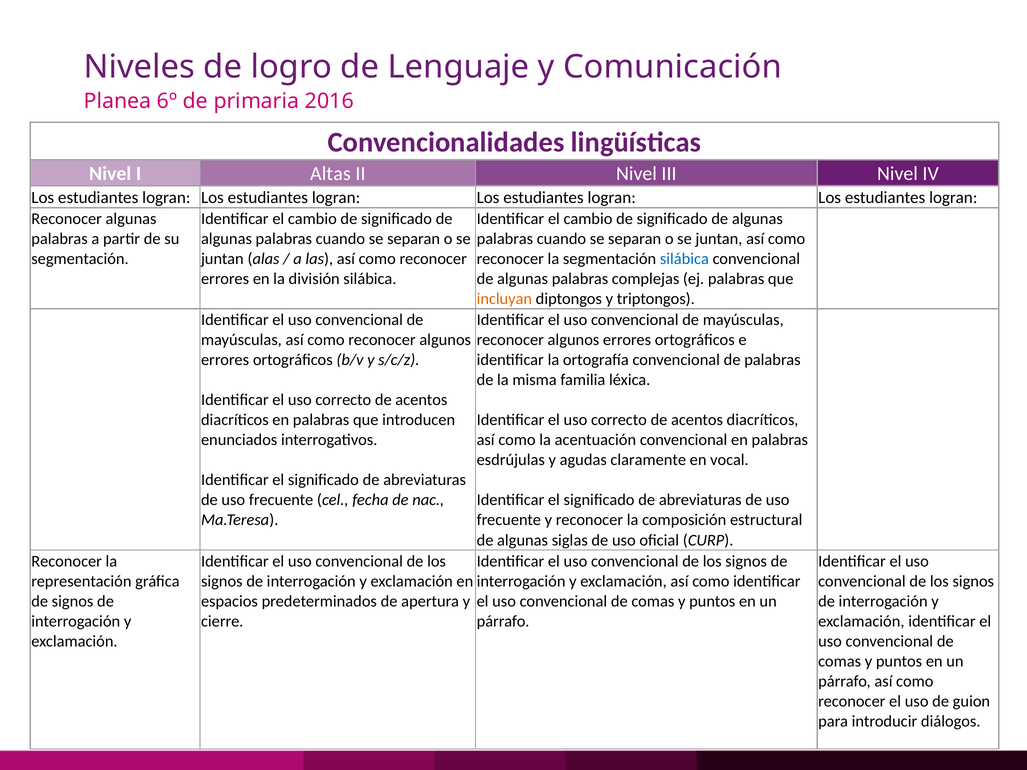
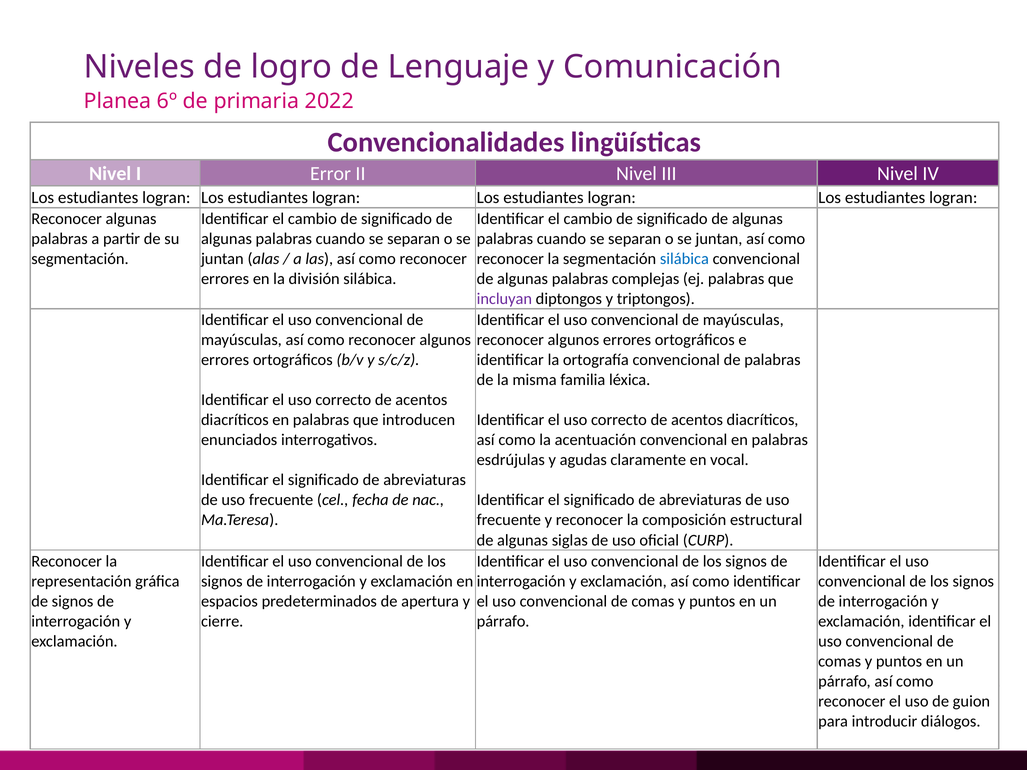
2016: 2016 -> 2022 (329, 101)
Altas: Altas -> Error (331, 174)
incluyan colour: orange -> purple (504, 299)
